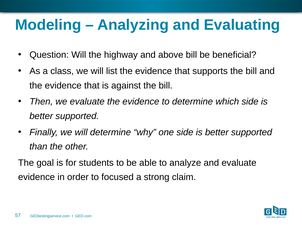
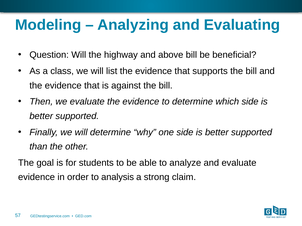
focused: focused -> analysis (118, 178)
